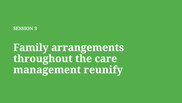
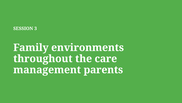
arrangements: arrangements -> environments (88, 47)
reunify: reunify -> parents (103, 69)
